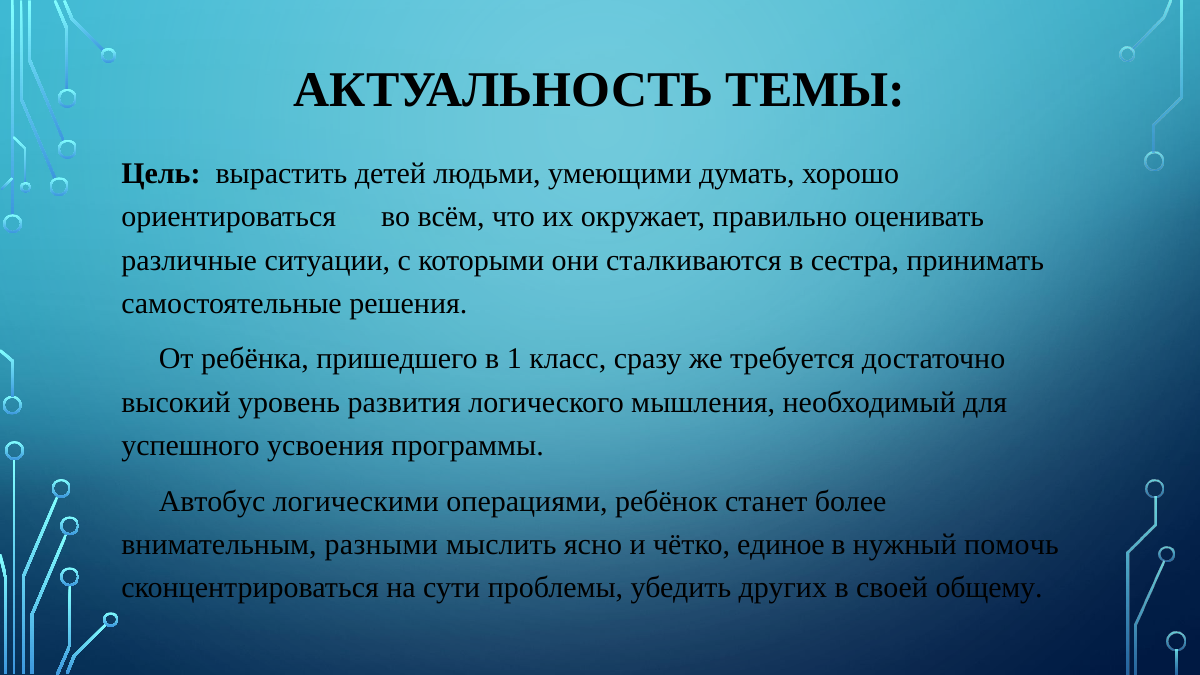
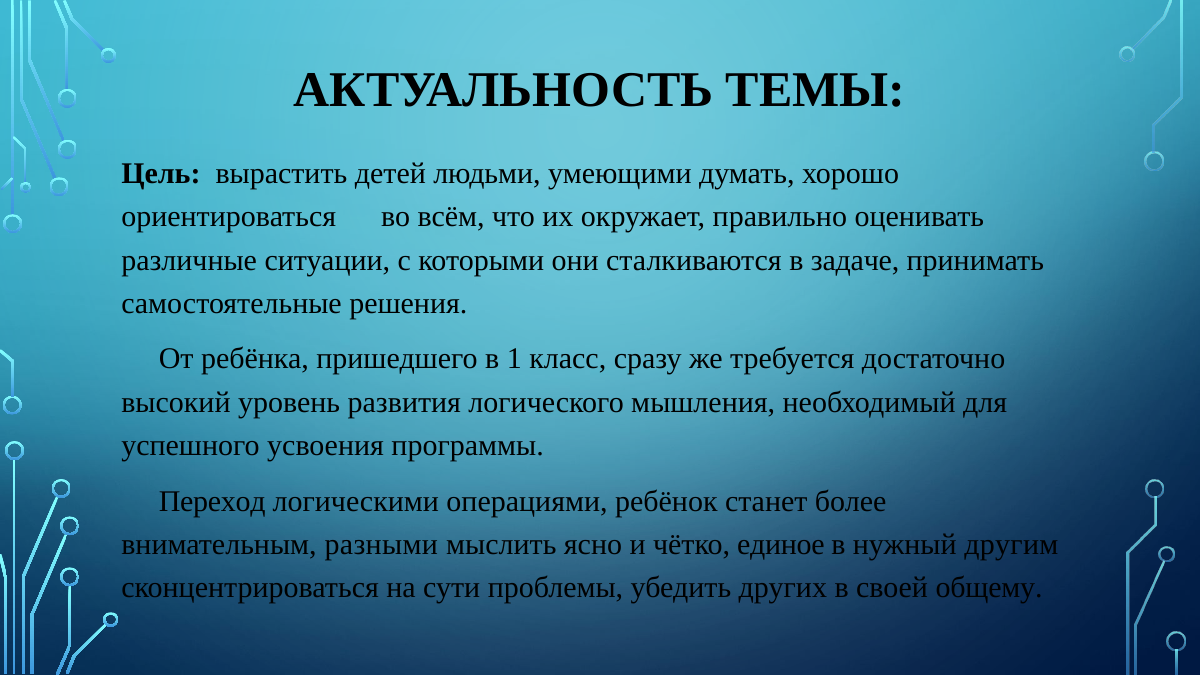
сестра: сестра -> задаче (855, 260)
Автобус: Автобус -> Переход (212, 501)
помочь: помочь -> другим (1011, 544)
